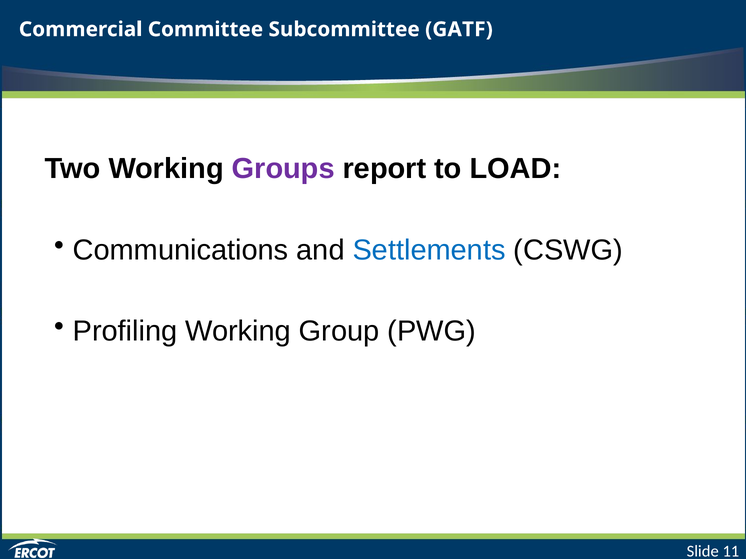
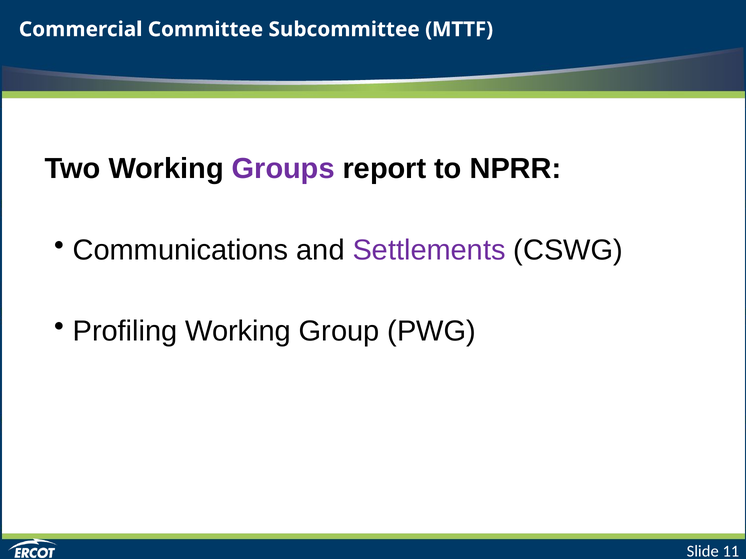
GATF: GATF -> MTTF (459, 29)
LOAD: LOAD -> NPRR (516, 169)
Settlements colour: blue -> purple (429, 250)
